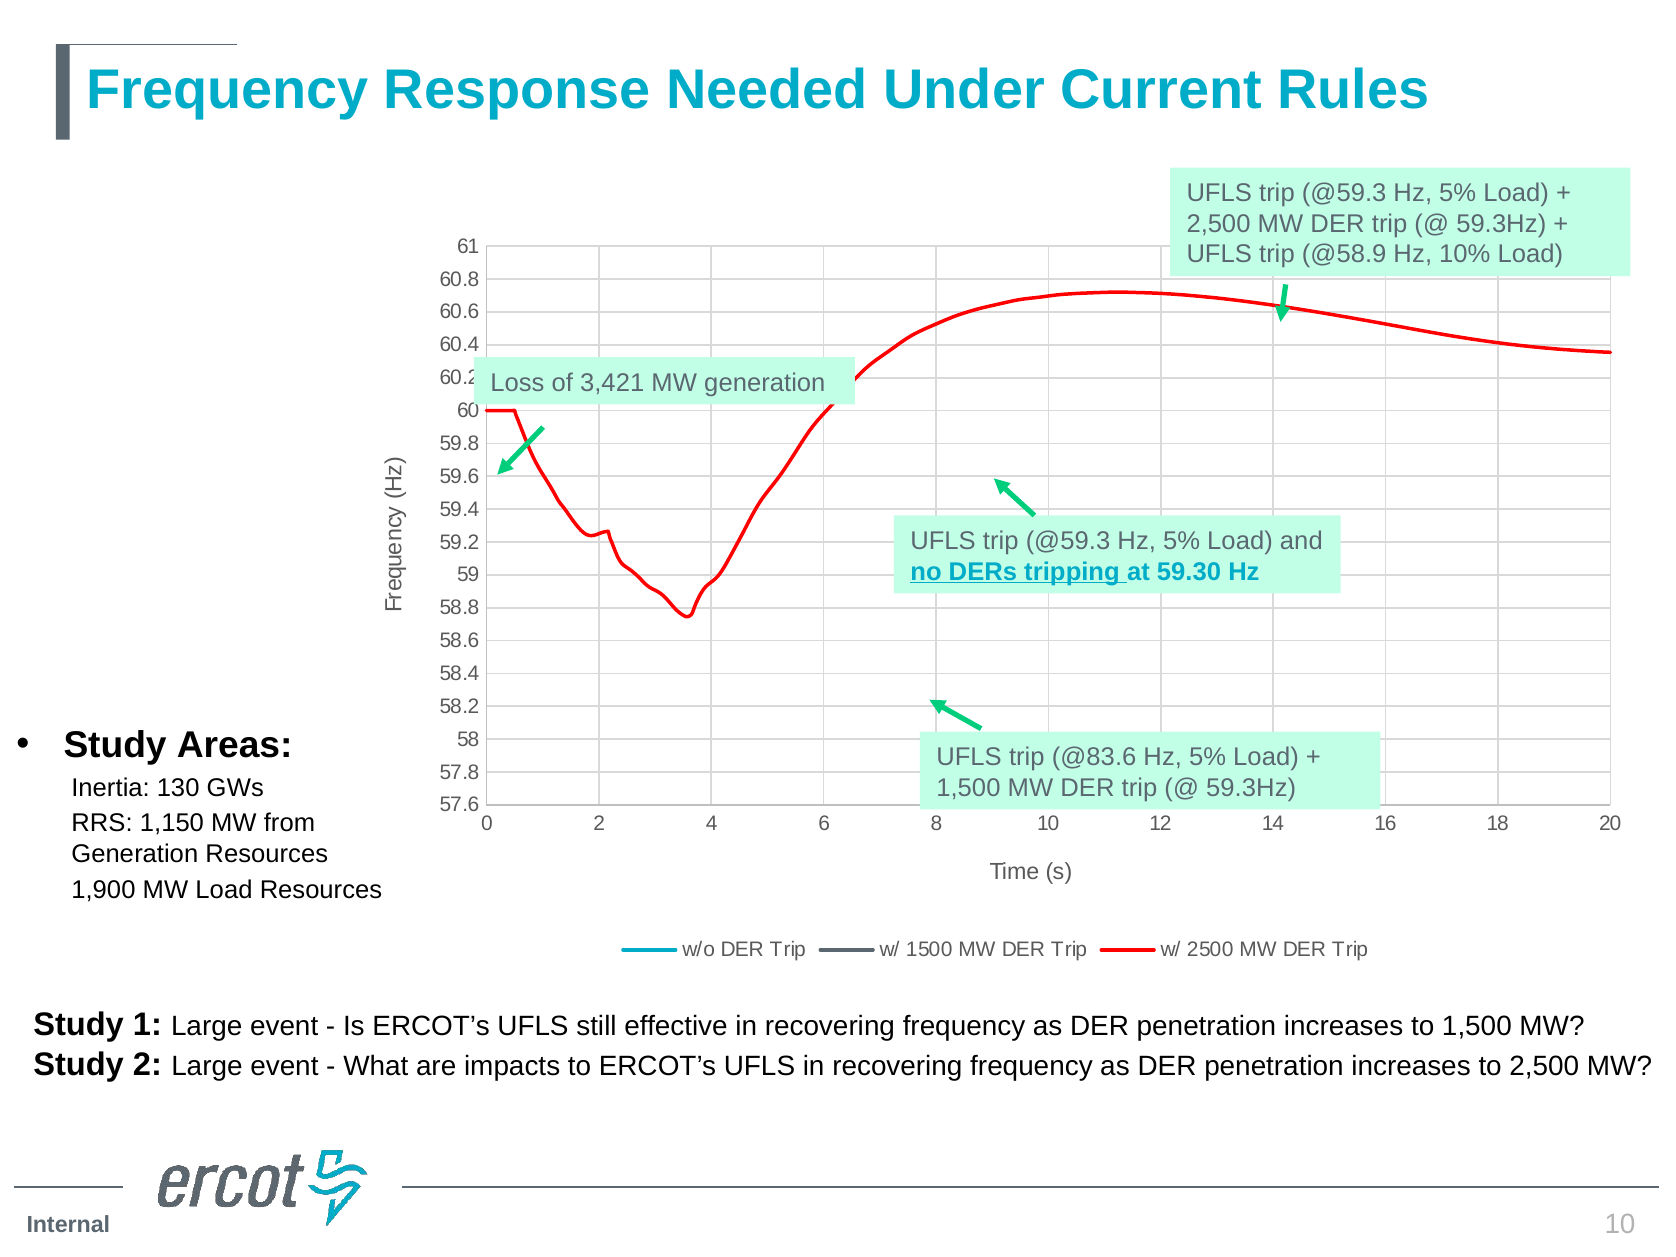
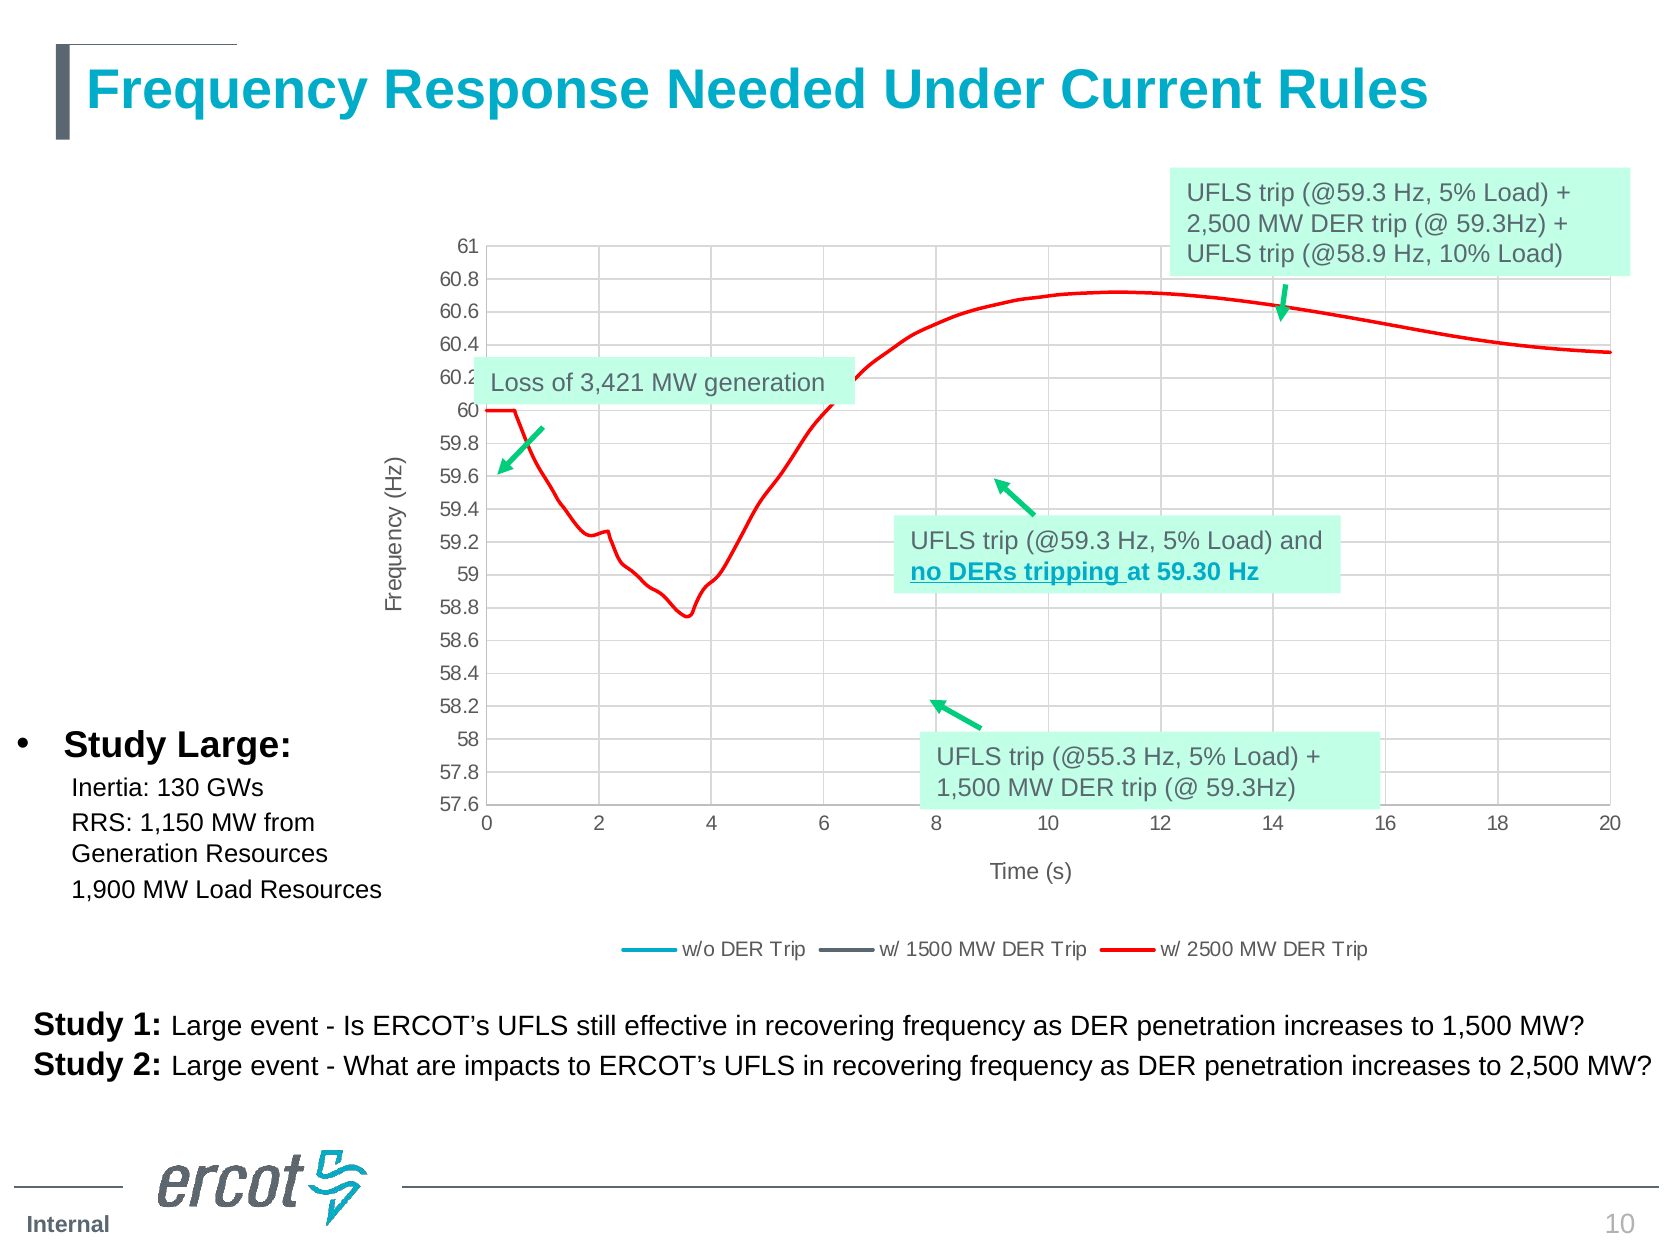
Study Areas: Areas -> Large (234, 746)
@83.6: @83.6 -> @55.3 (1094, 757)
